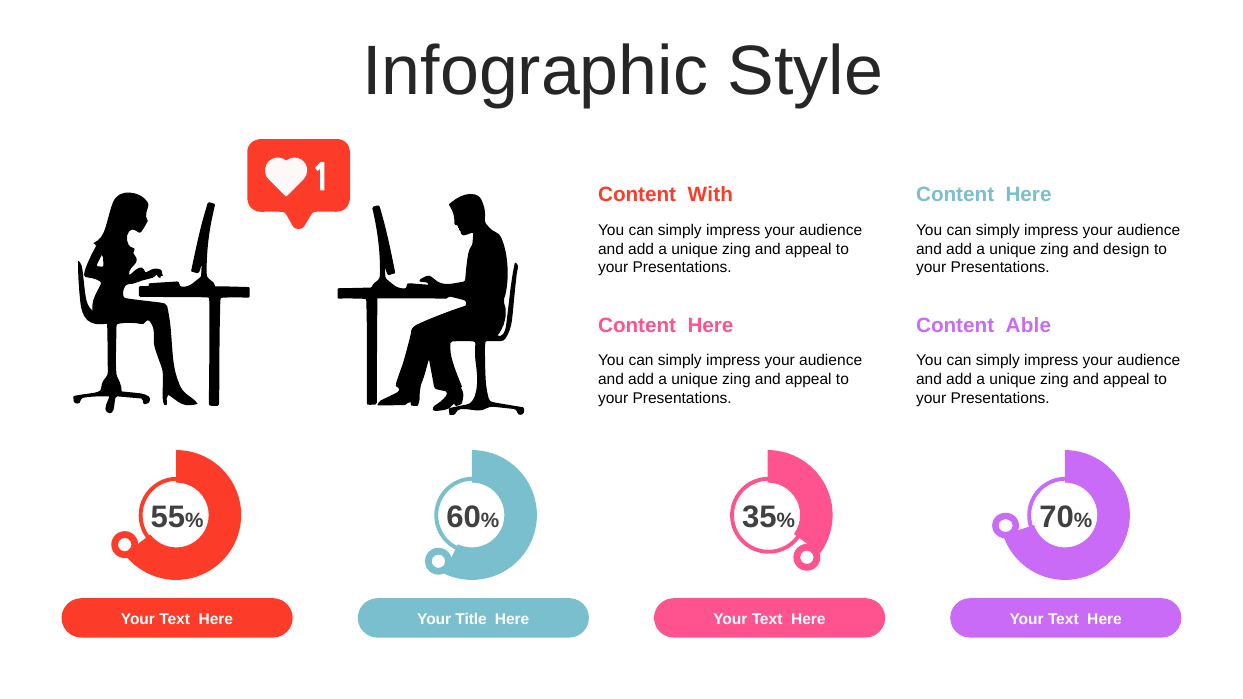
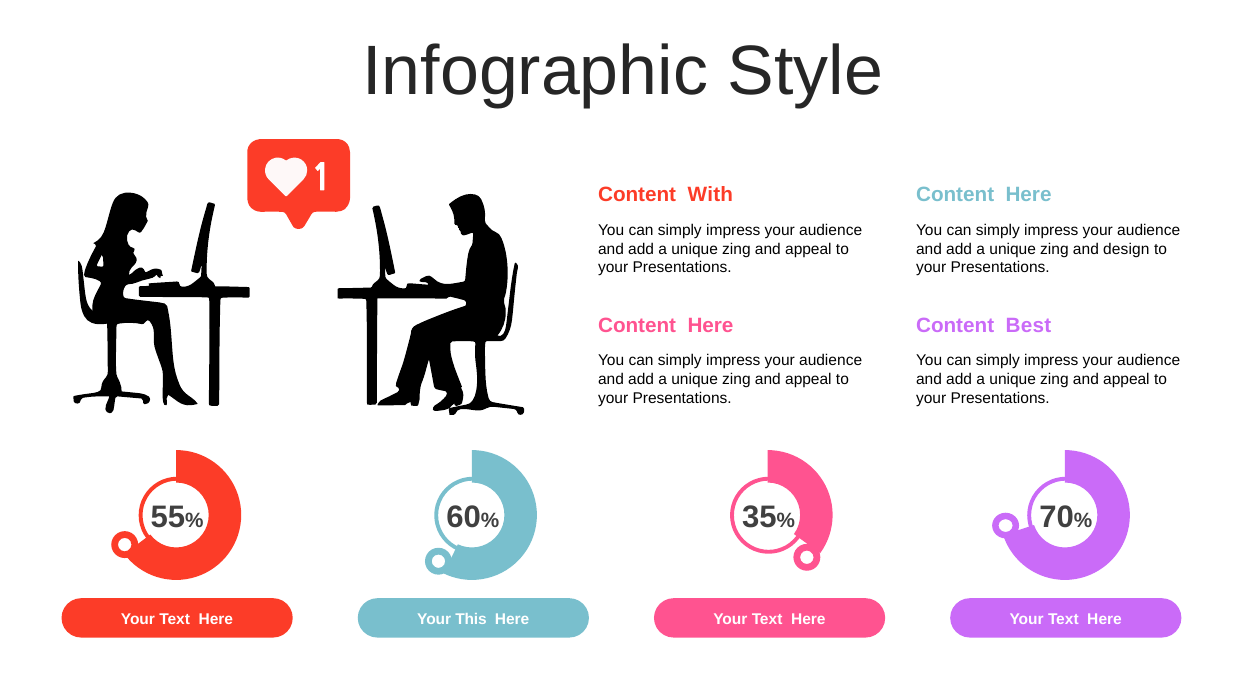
Able: Able -> Best (1028, 326)
Title: Title -> This (471, 619)
